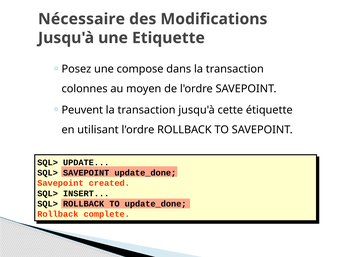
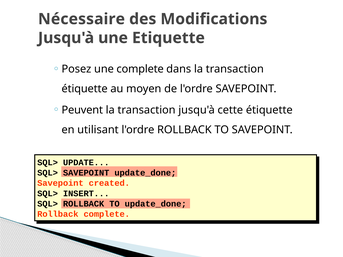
une compose: compose -> complete (140, 69)
colonnes: colonnes -> étiquette (85, 89)
